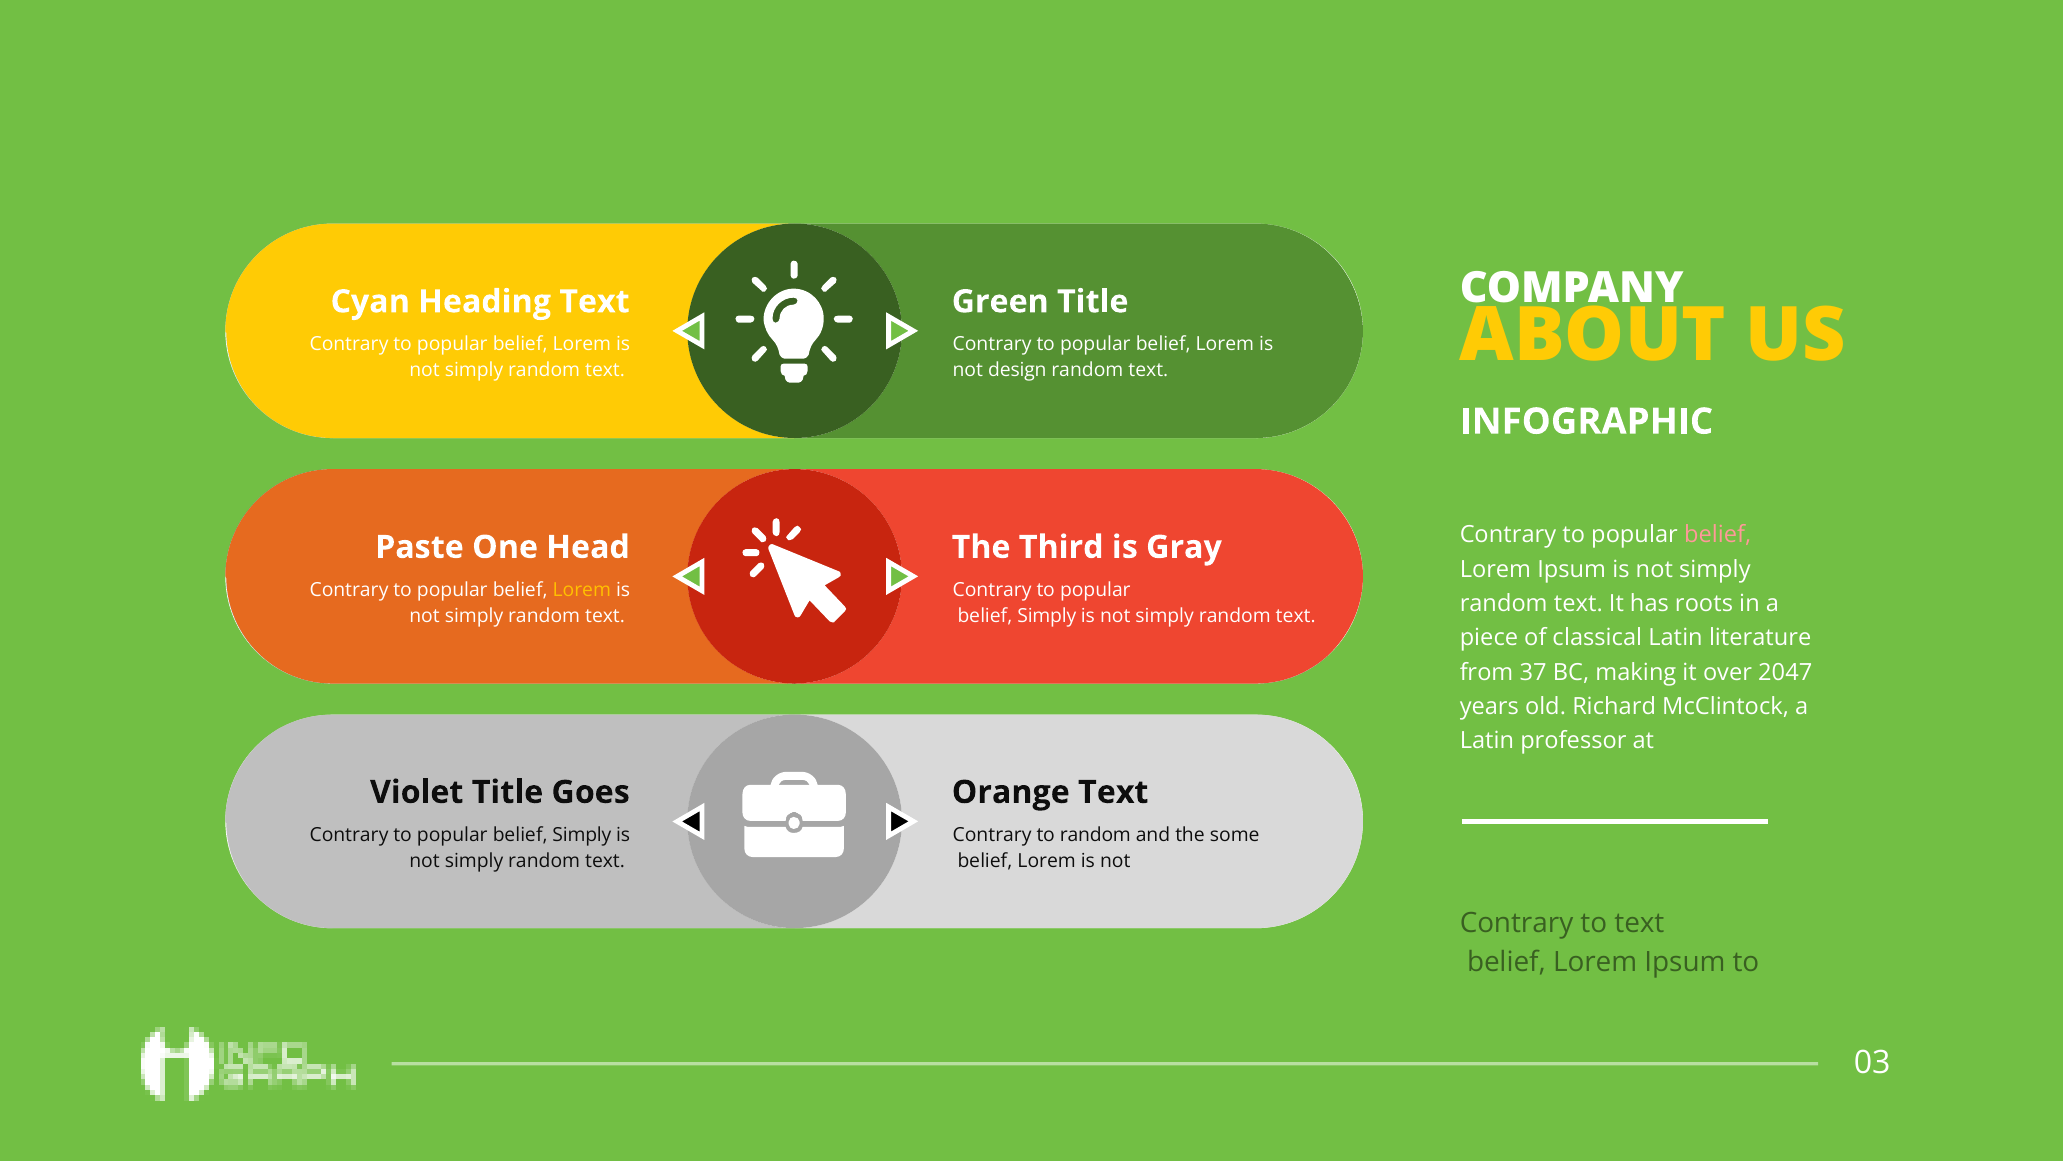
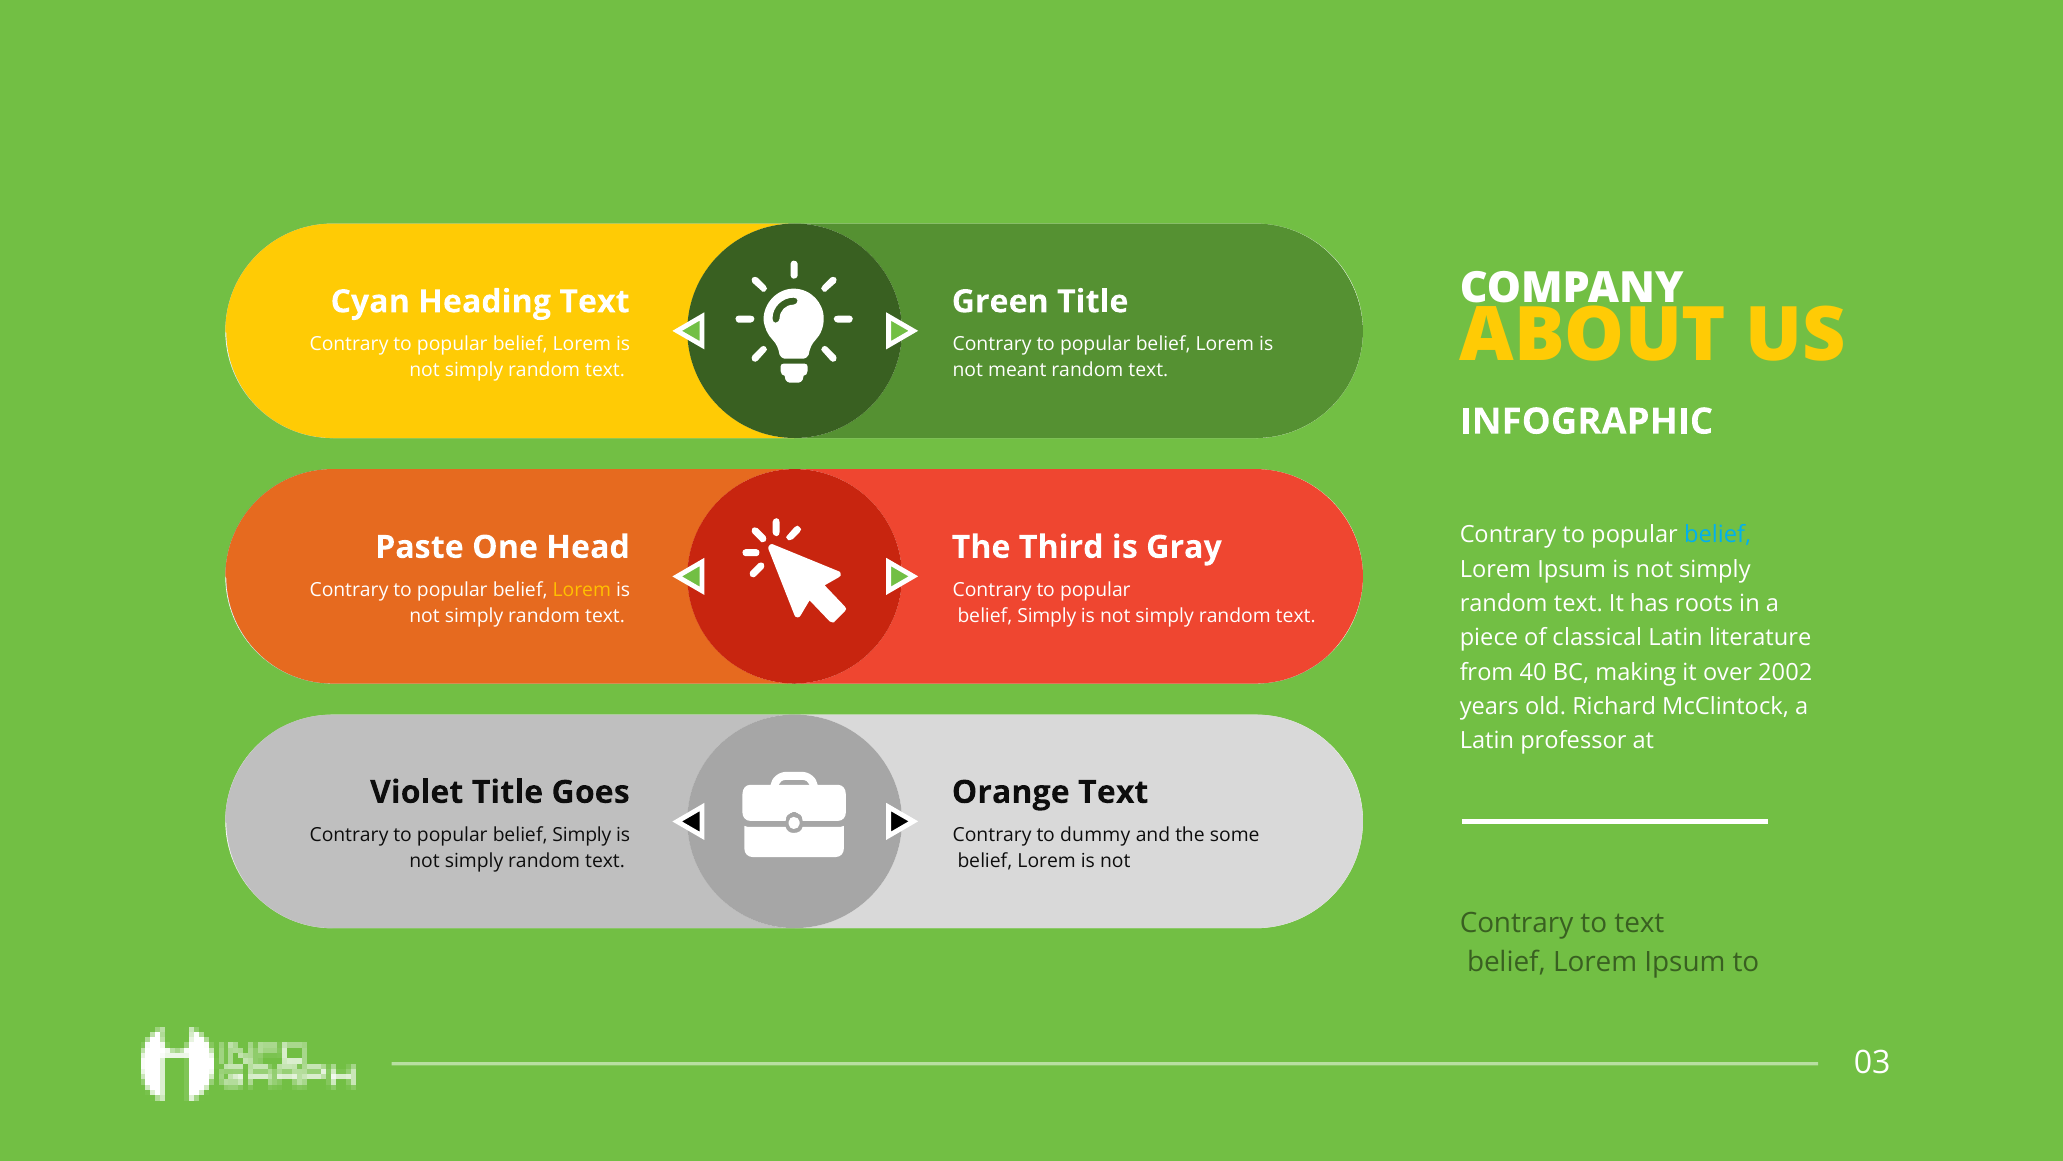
design: design -> meant (1017, 370)
belief colour: pink -> light blue (1718, 535)
37: 37 -> 40 (1533, 672)
2047: 2047 -> 2002 (1785, 672)
to random: random -> dummy (1095, 835)
